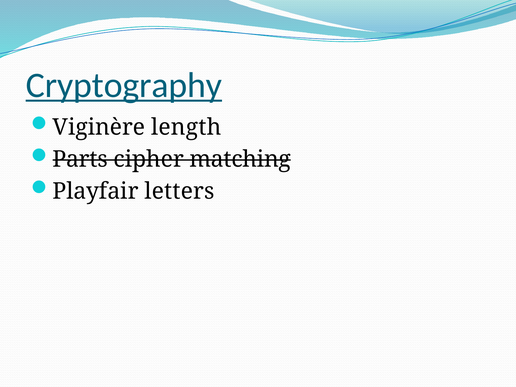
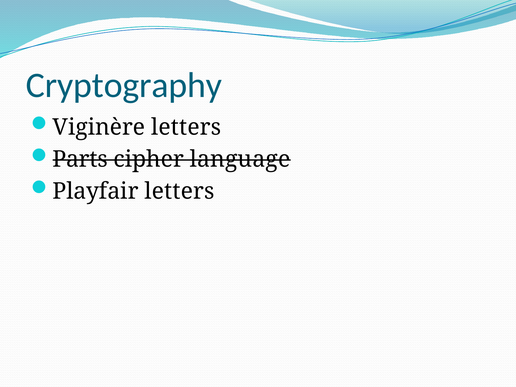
Cryptography underline: present -> none (124, 85)
Viginère length: length -> letters (186, 127)
matching: matching -> language (240, 159)
